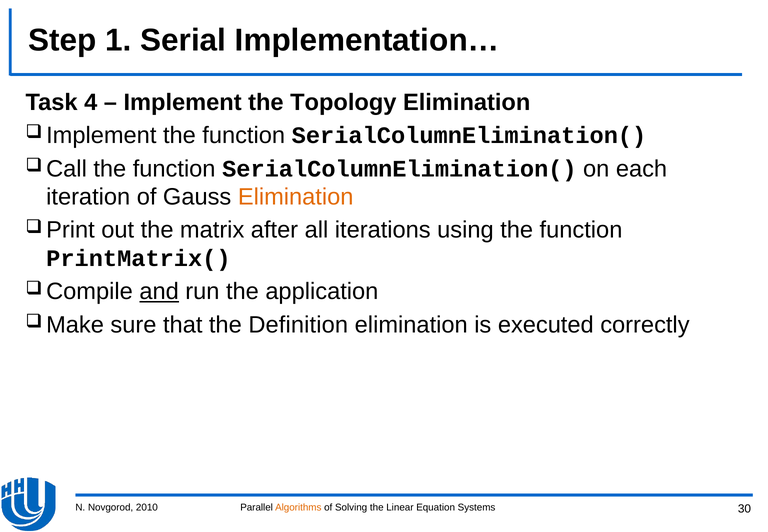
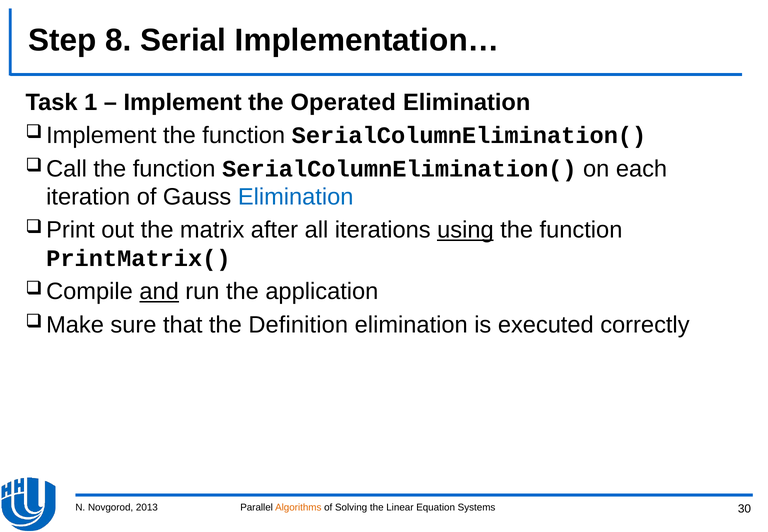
1: 1 -> 8 (118, 40)
4: 4 -> 1 (91, 102)
Topology: Topology -> Operated (343, 102)
Elimination colour: orange -> blue (296, 197)
using underline: none -> present (465, 230)
2010: 2010 -> 2013 (147, 507)
